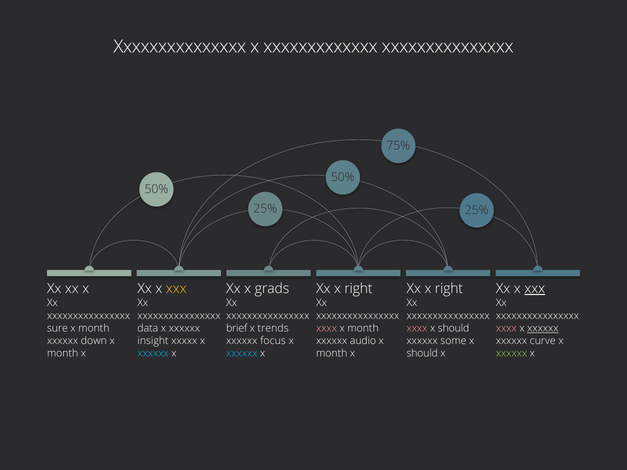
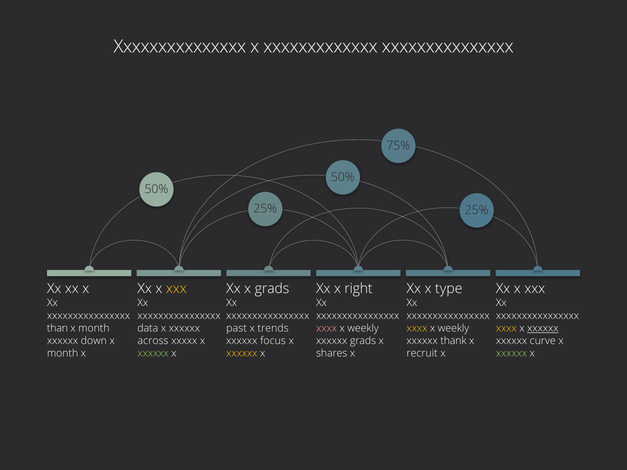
right: right -> type (449, 289)
xxx underline: present -> none (535, 289)
sure: sure -> than (57, 328)
brief: brief -> past (237, 328)
month: month -> weekly (363, 328)
xxxx colour: pink -> yellow (417, 328)
should: should -> weekly (453, 328)
xxxx colour: pink -> yellow (506, 328)
insight: insight -> across (153, 341)
xxxxxx audio: audio -> grads (363, 341)
some: some -> thank (453, 341)
xxxxxx colour: light blue -> light green (153, 353)
xxxxxx colour: light blue -> yellow (242, 353)
month: month -> shares (332, 353)
should: should -> recruit (422, 353)
